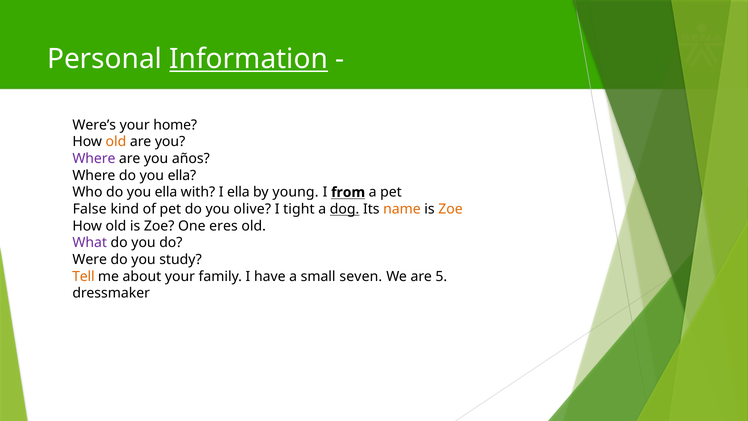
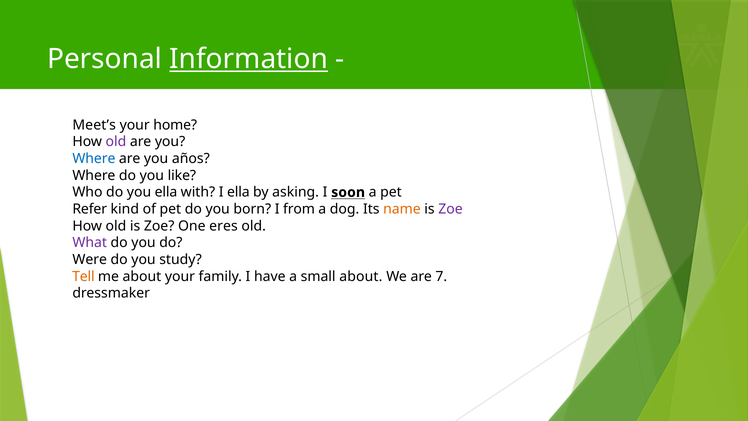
Were’s: Were’s -> Meet’s (94, 125)
old colour: orange -> purple (116, 142)
Where colour: purple -> blue (94, 159)
Where do you ella: ella -> like (182, 175)
young: young -> asking (296, 192)
from: from -> soon (348, 192)
False: False -> Refer (90, 209)
olive: olive -> born (252, 209)
tight: tight -> from (299, 209)
dog underline: present -> none (345, 209)
Zoe colour: orange -> purple (450, 209)
small seven: seven -> about (361, 276)
5: 5 -> 7 (441, 276)
